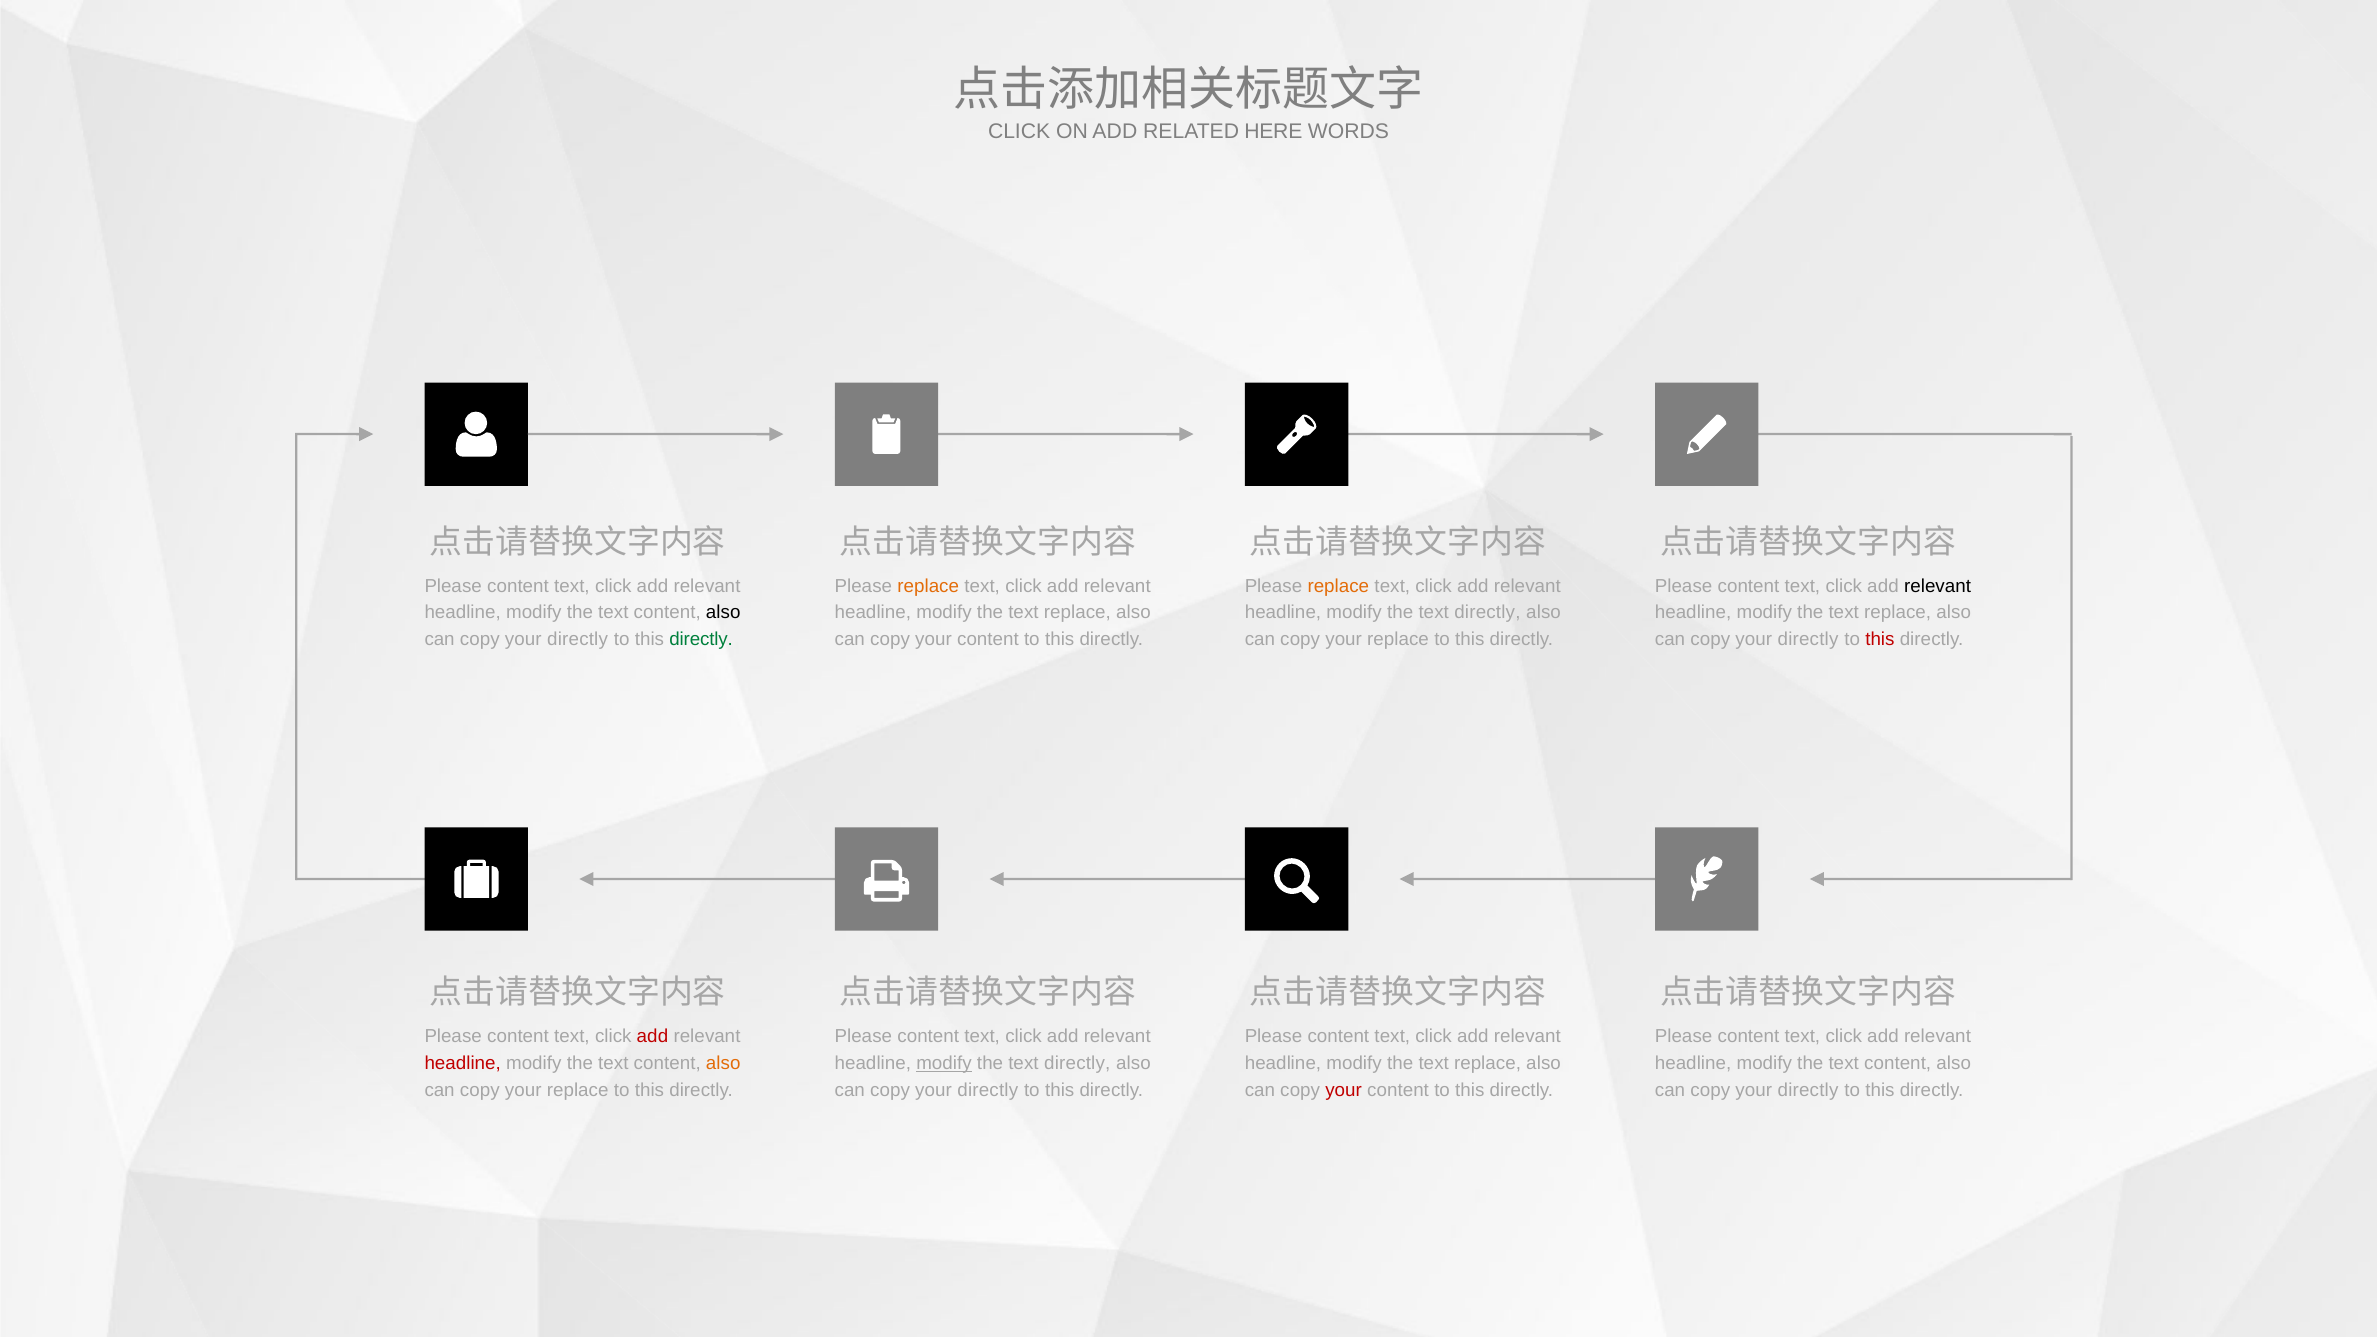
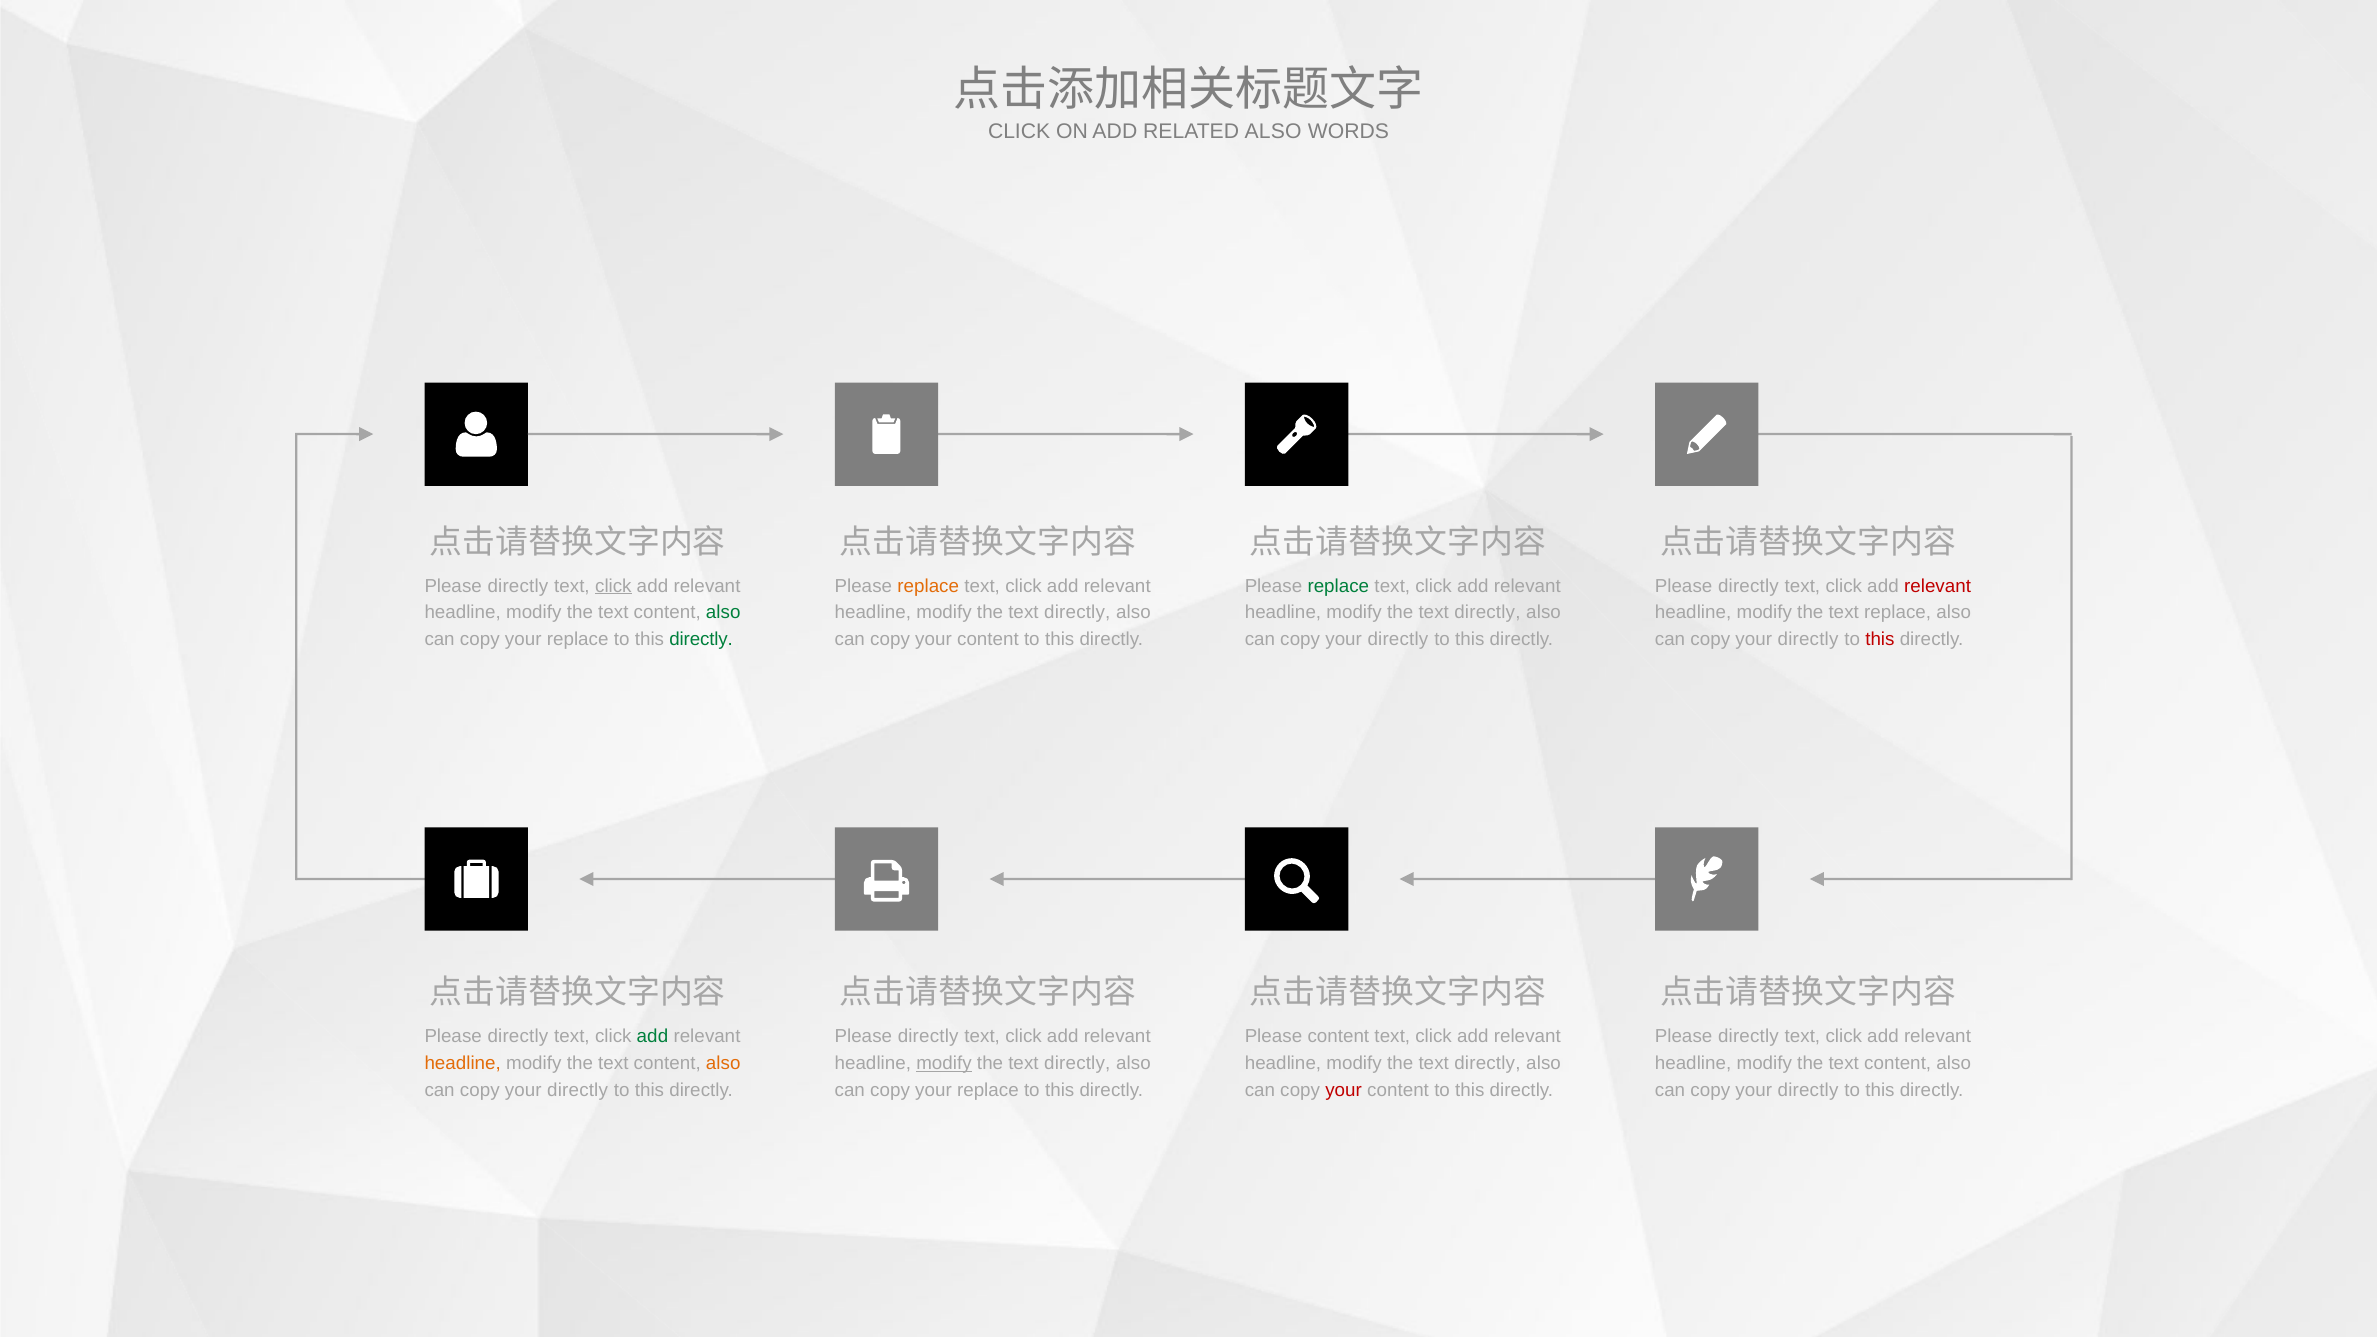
RELATED HERE: HERE -> ALSO (1273, 131)
content: content -> directly (518, 586)
click underline: none -> present (613, 586)
replace colour: orange -> green (1338, 586)
content: content -> directly (1748, 586)
relevant colour: black -> red (1938, 586)
also colour: black -> green (723, 613)
replace: replace -> directly (1077, 613)
directly: directly -> replace (578, 640)
replace: replace -> directly (1398, 640)
content: content -> directly (518, 1036)
add colour: red -> green (652, 1036)
content: content -> directly (928, 1036)
content: content -> directly (1748, 1036)
headline colour: red -> orange (463, 1063)
replace: replace -> directly (1487, 1063)
replace: replace -> directly (578, 1090)
directly: directly -> replace (988, 1090)
